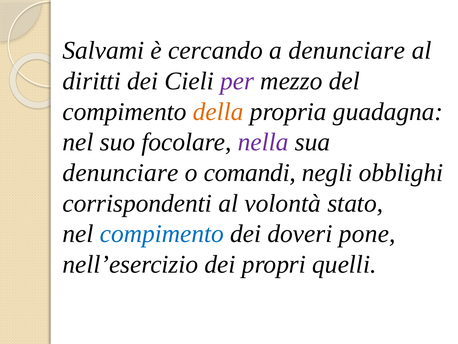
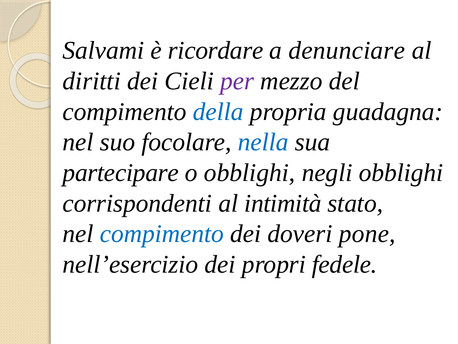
cercando: cercando -> ricordare (216, 50)
della colour: orange -> blue (218, 111)
nella colour: purple -> blue (263, 142)
denunciare: denunciare -> partecipare (121, 172)
o comandi: comandi -> obblighi (250, 172)
volontà: volontà -> intimità (283, 203)
quelli: quelli -> fedele (344, 264)
